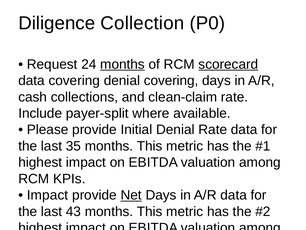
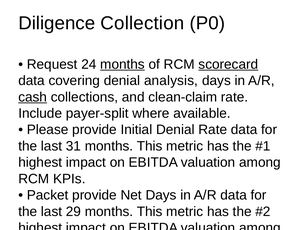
denial covering: covering -> analysis (171, 80)
cash underline: none -> present (33, 97)
35: 35 -> 31 (73, 146)
Impact: Impact -> Packet (48, 195)
Net underline: present -> none (131, 195)
43: 43 -> 29 (73, 211)
